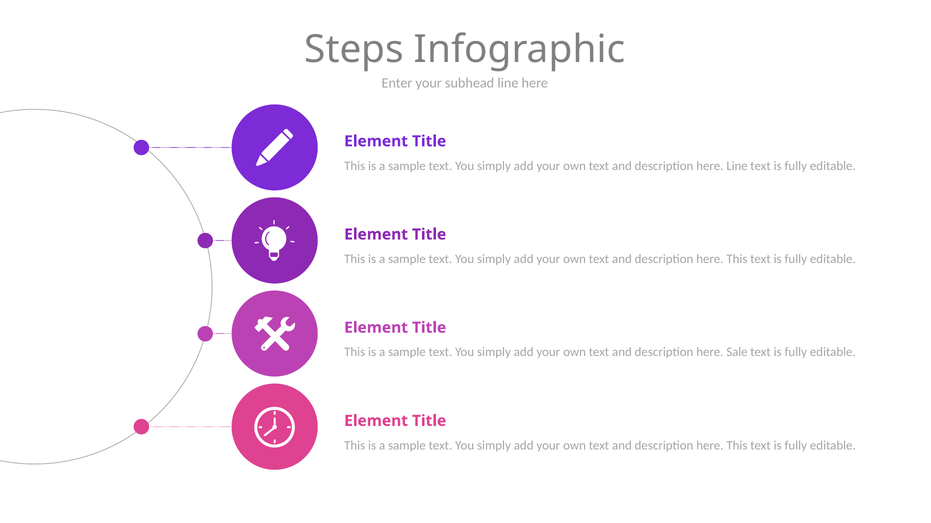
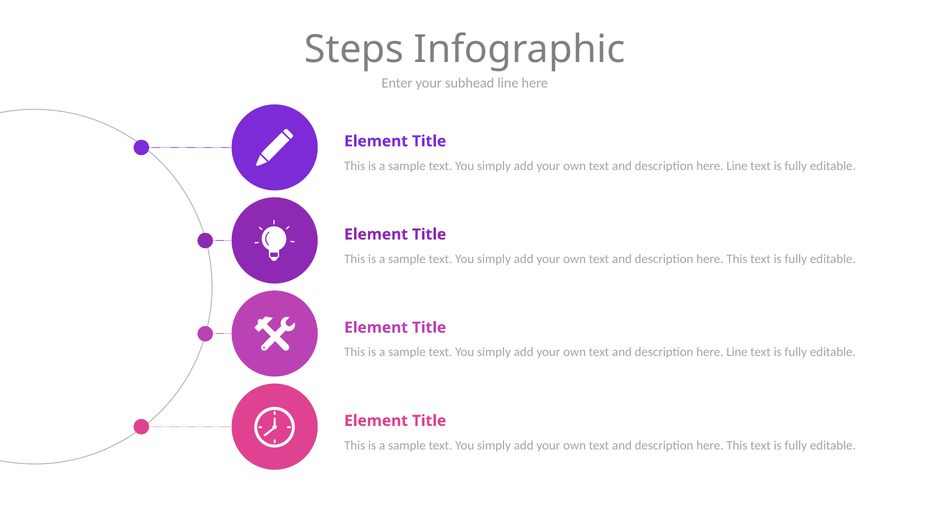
Sale: Sale -> Line (737, 353)
